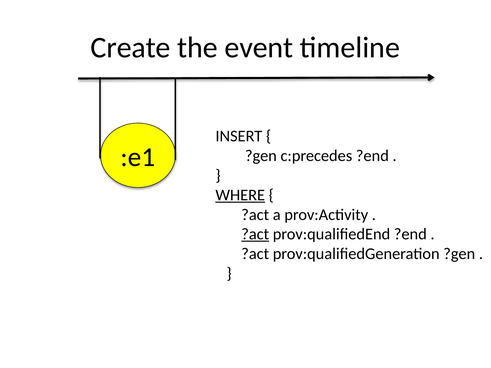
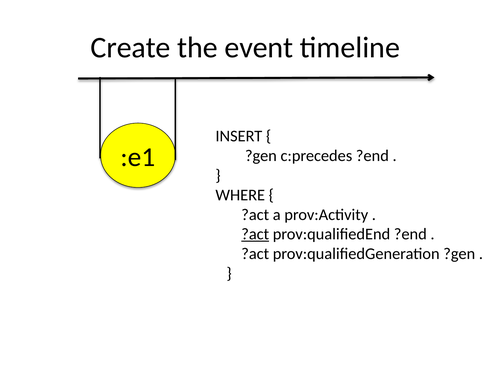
WHERE underline: present -> none (240, 195)
